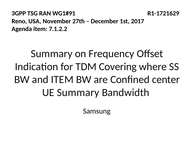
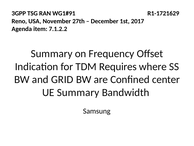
Covering: Covering -> Requires (118, 66)
and ITEM: ITEM -> GRID (62, 79)
